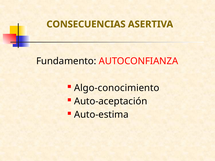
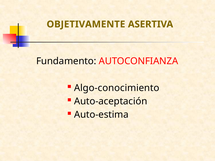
CONSECUENCIAS: CONSECUENCIAS -> OBJETIVAMENTE (86, 24)
